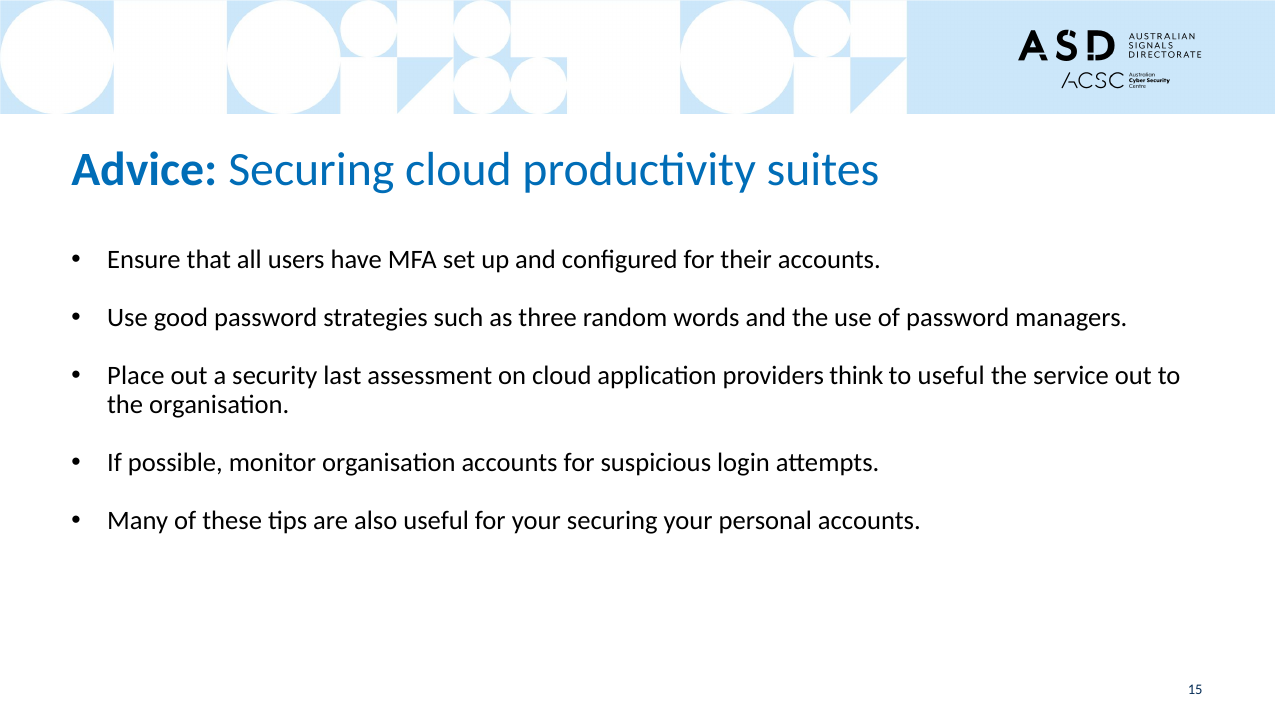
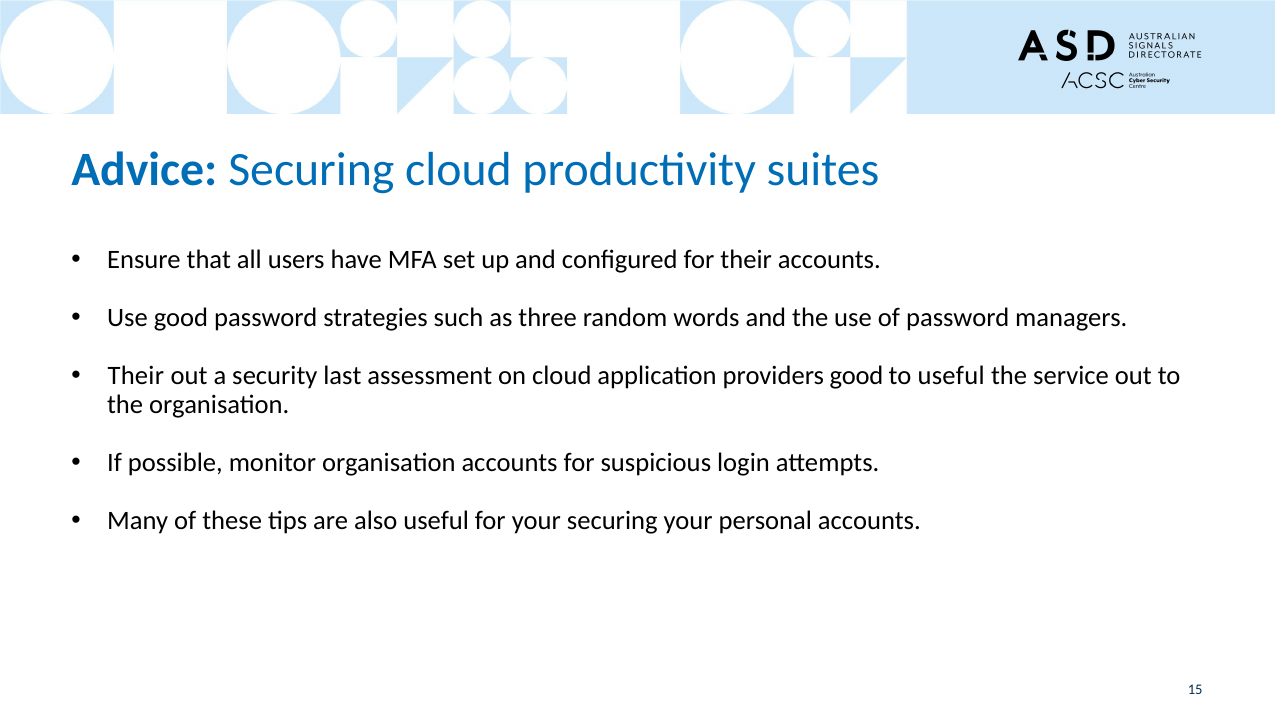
Place: Place -> Their (136, 376)
providers think: think -> good (856, 376)
